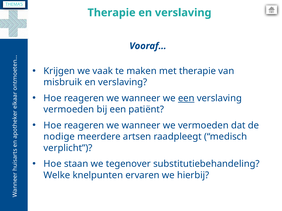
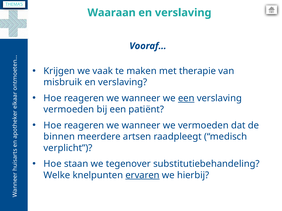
Therapie: Therapie -> Waaraan (112, 13)
nodige: nodige -> binnen (59, 137)
ervaren underline: none -> present (143, 176)
